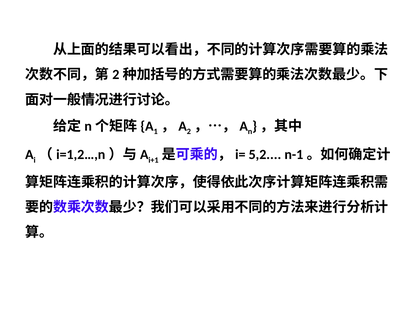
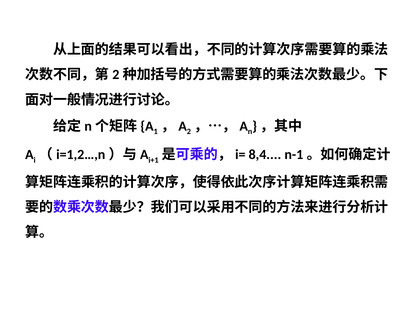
5,2: 5,2 -> 8,4 (265, 155)
